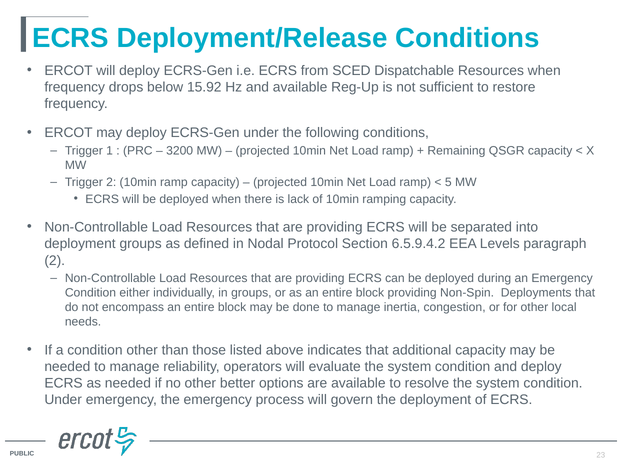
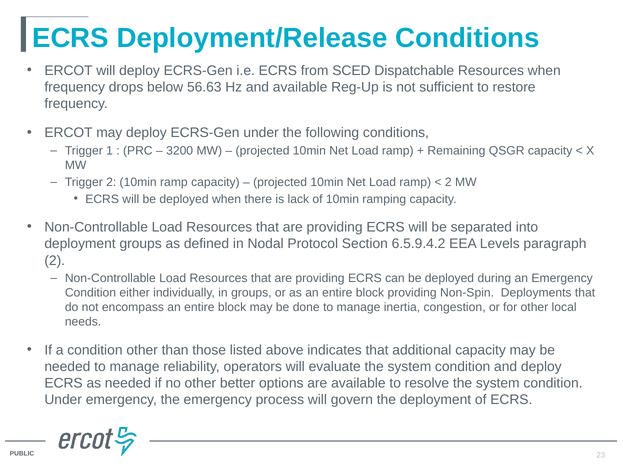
15.92: 15.92 -> 56.63 (204, 87)
5: 5 -> 2 (448, 182)
